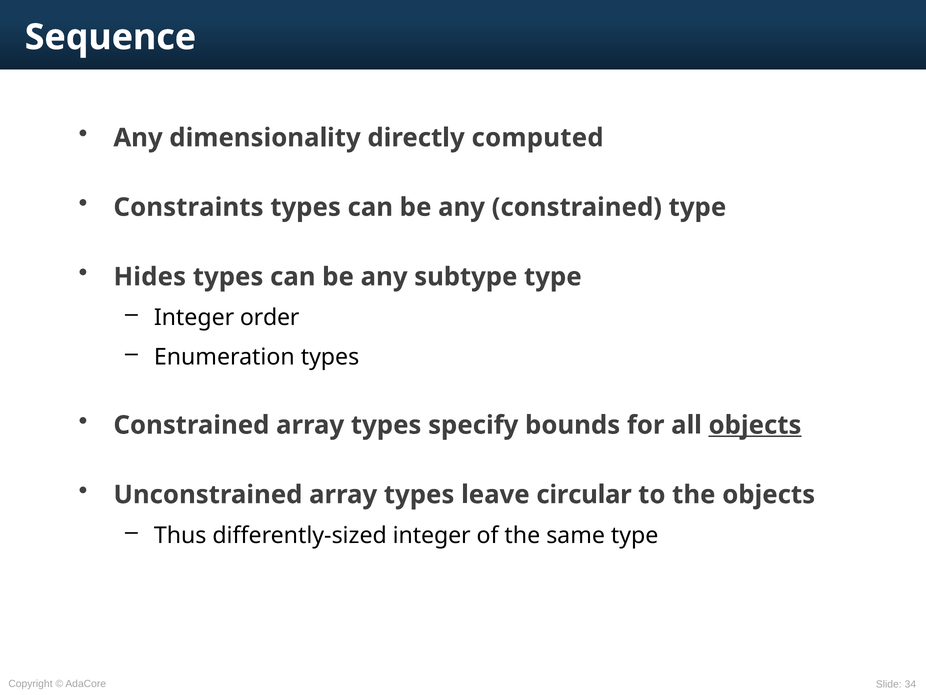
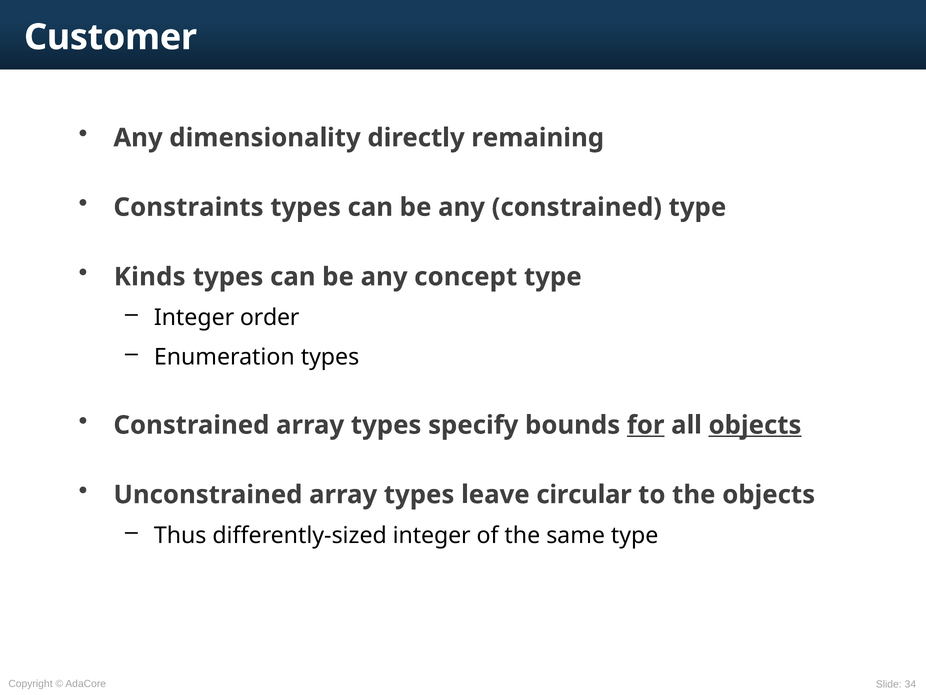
Sequence: Sequence -> Customer (111, 37)
computed: computed -> remaining (538, 138)
Hides: Hides -> Kinds (150, 277)
subtype: subtype -> concept (466, 277)
for underline: none -> present (646, 425)
